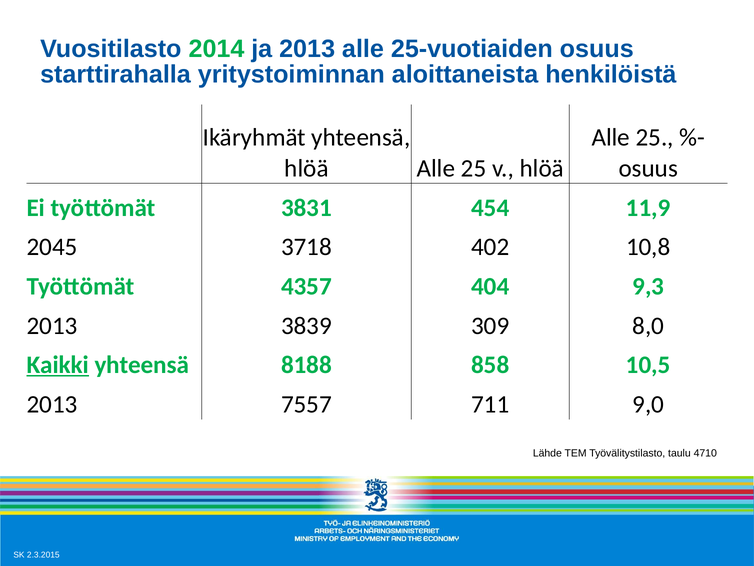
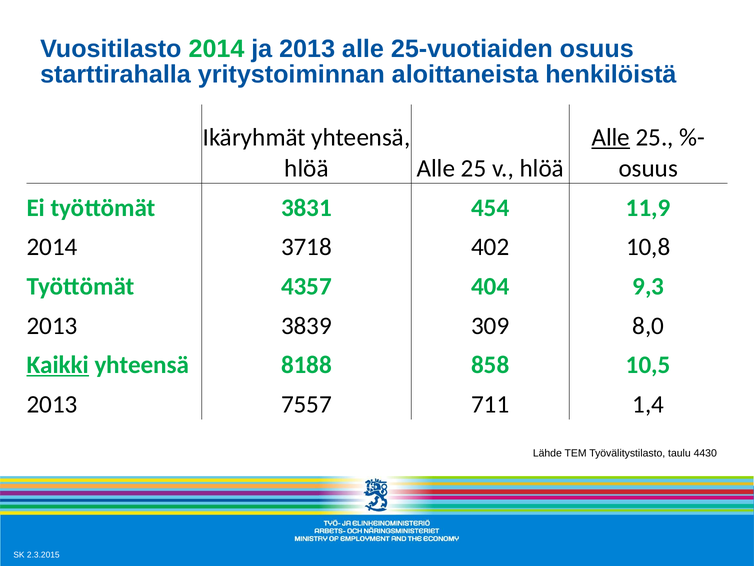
Alle underline: none -> present (611, 138)
2045: 2045 -> 2014 (52, 247)
9,0: 9,0 -> 1,4 (648, 404)
4710: 4710 -> 4430 (705, 453)
